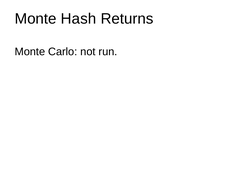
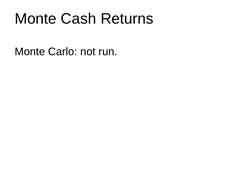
Hash: Hash -> Cash (79, 19)
